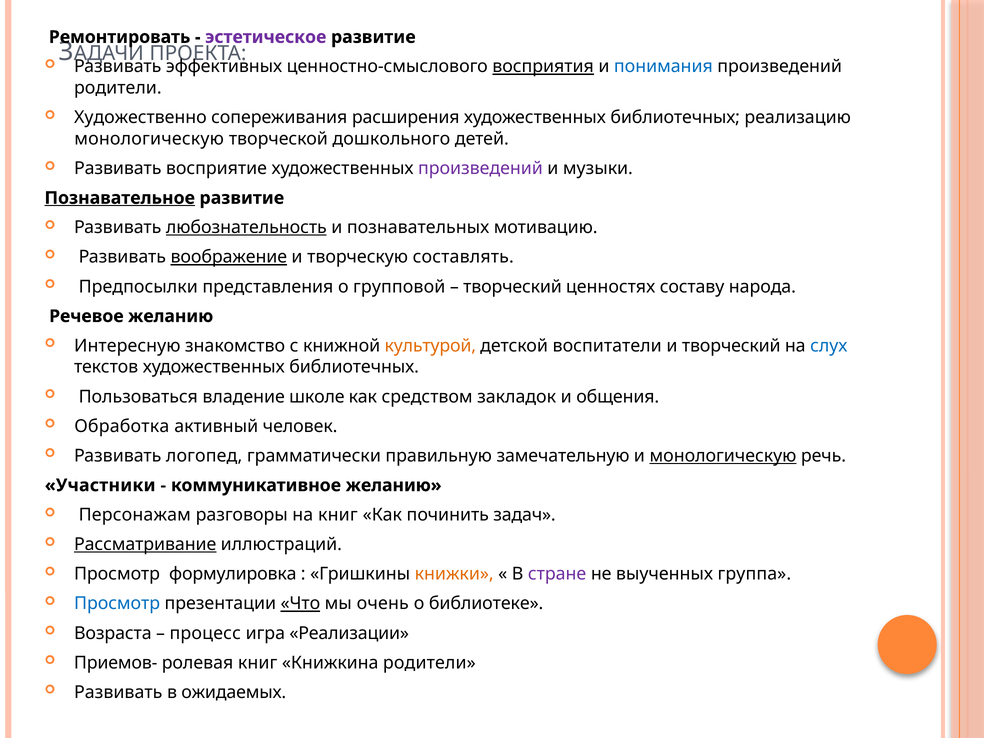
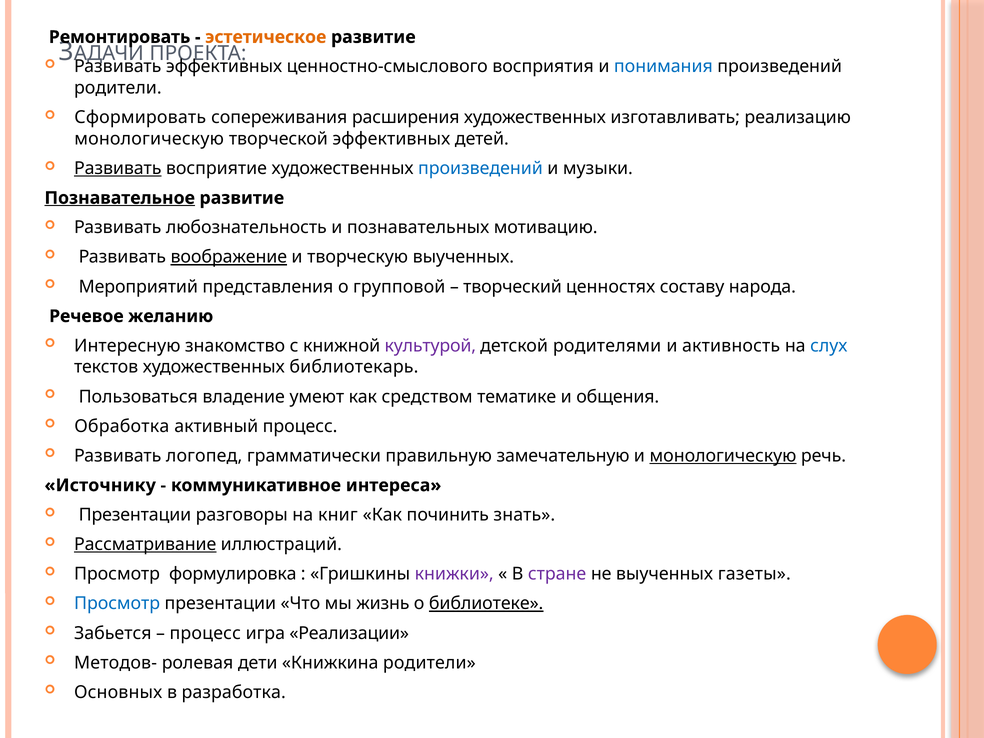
эстетическое colour: purple -> orange (266, 37)
восприятия underline: present -> none (543, 67)
Художественно: Художественно -> Сформировать (140, 118)
библиотечных: библиотечных -> изготавливать (675, 118)
творческой дошкольного: дошкольного -> эффективных (391, 139)
Развивать underline: none -> present (118, 168)
произведений colour: purple -> blue (480, 168)
любознательность underline: present -> none (246, 228)
творческую составлять: составлять -> выученных (463, 257)
Предпосылки: Предпосылки -> Мероприятий (138, 287)
культурой colour: orange -> purple (430, 346)
воспитатели: воспитатели -> родителями (607, 346)
и творческий: творческий -> активность (731, 346)
текстов художественных библиотечных: библиотечных -> библиотекарь (354, 367)
школе: школе -> умеют (317, 397)
закладок: закладок -> тематике (517, 397)
активный человек: человек -> процесс (300, 426)
Участники: Участники -> Источнику (100, 485)
коммуникативное желанию: желанию -> интереса (394, 485)
Персонажам: Персонажам -> Презентации (135, 515)
задач: задач -> знать (524, 515)
книжки colour: orange -> purple (454, 574)
группа: группа -> газеты (754, 574)
Что underline: present -> none (300, 604)
очень: очень -> жизнь (383, 604)
библиотеке underline: none -> present (486, 604)
Возраста: Возраста -> Забьется (113, 633)
Приемов-: Приемов- -> Методов- (116, 663)
ролевая книг: книг -> дети (258, 663)
Развивать: Развивать -> Основных (118, 692)
ожидаемых: ожидаемых -> разработка (234, 692)
